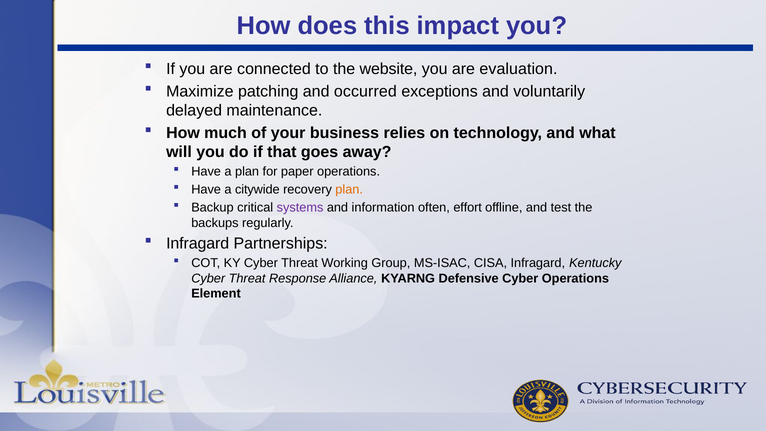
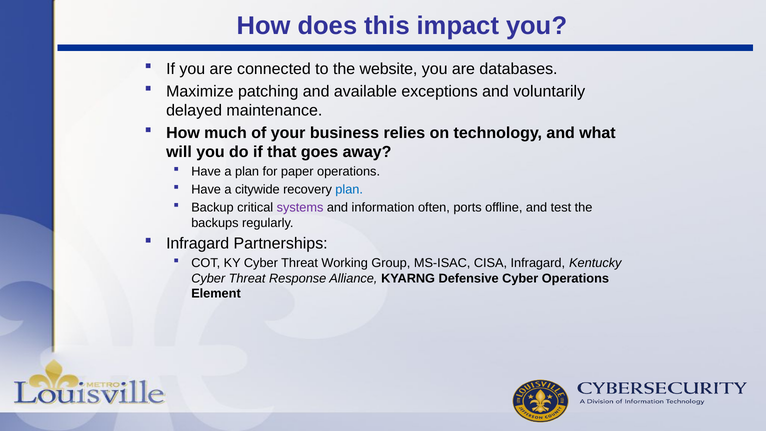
evaluation: evaluation -> databases (519, 69)
occurred: occurred -> available (365, 91)
plan colour: orange -> blue (349, 190)
effort: effort -> ports (468, 207)
